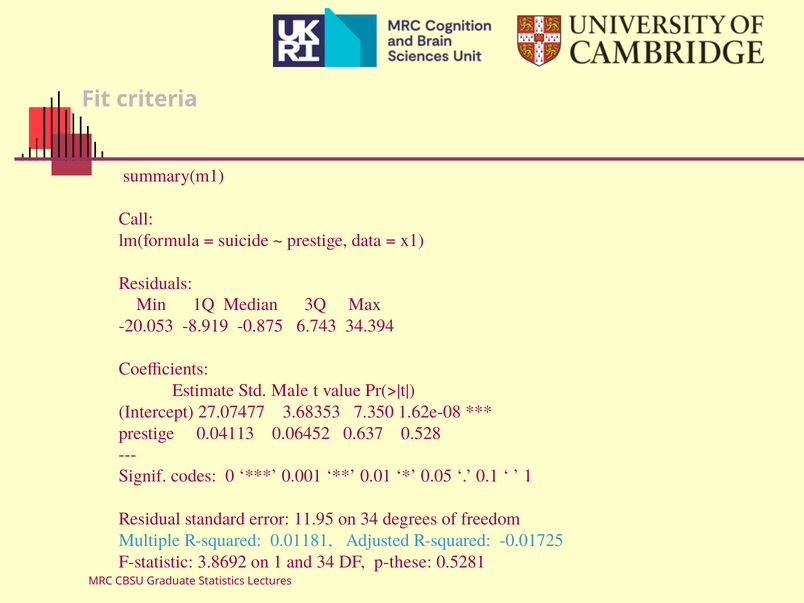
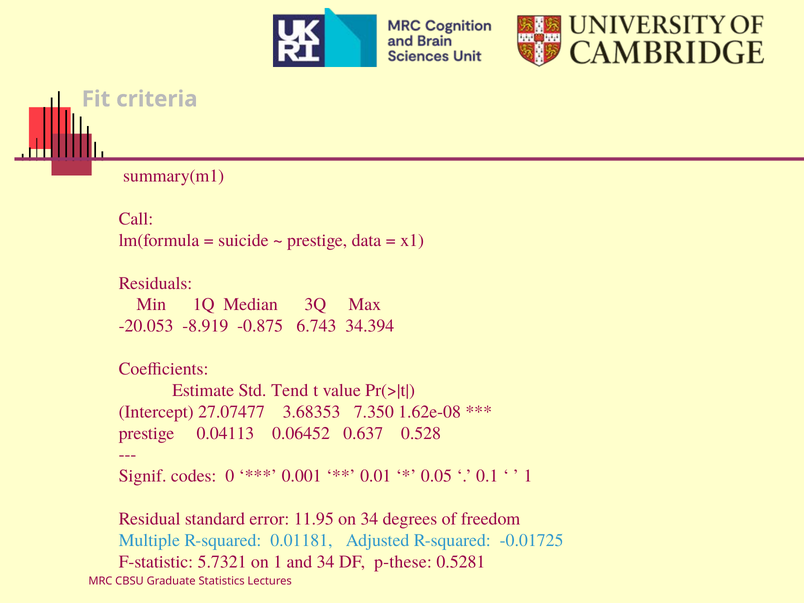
Male: Male -> Tend (290, 390)
3.8692: 3.8692 -> 5.7321 (222, 562)
